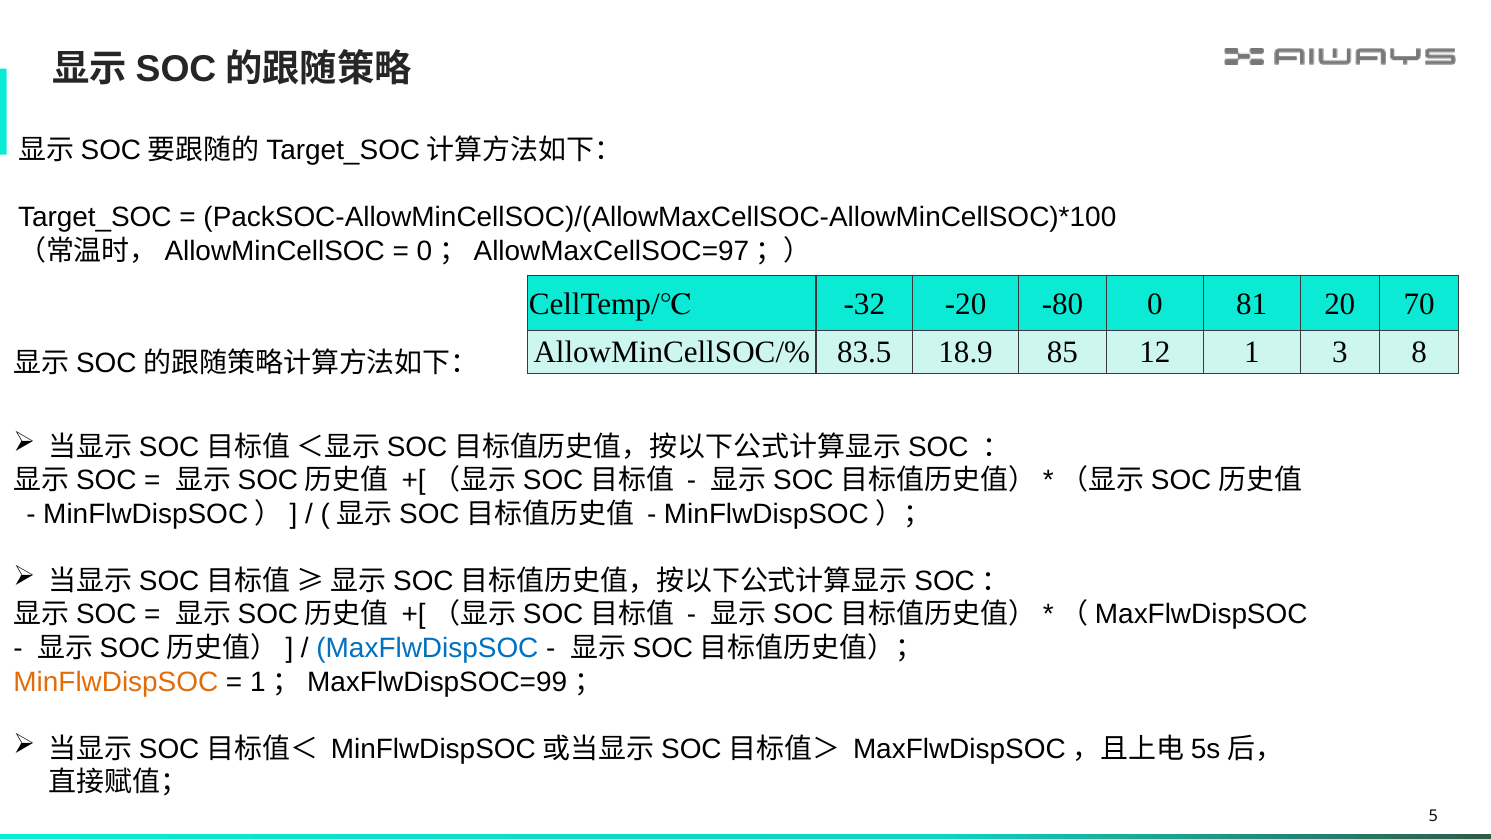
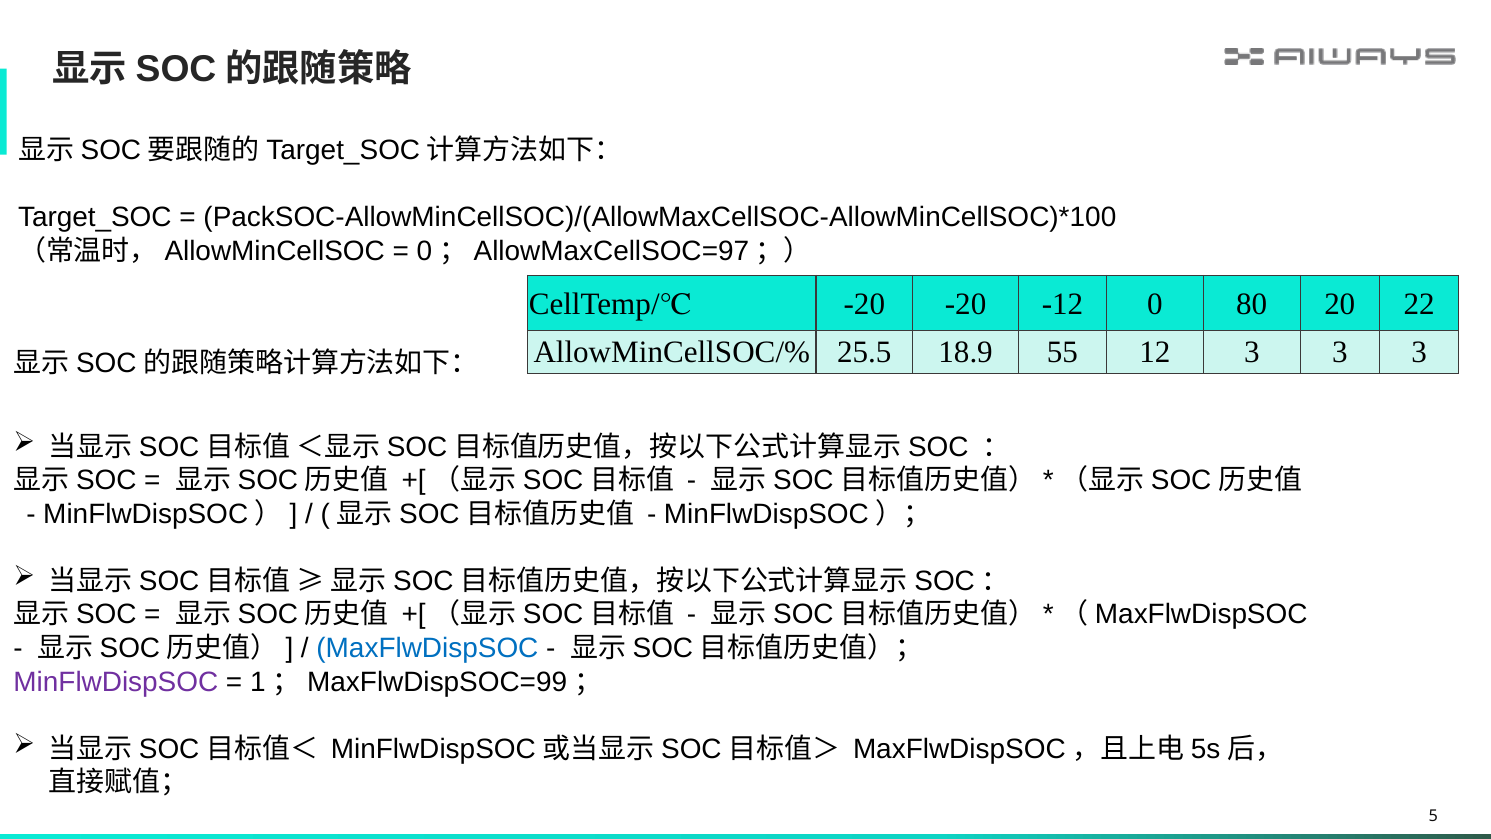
CellTemp/℃ -32: -32 -> -20 (864, 304)
-80: -80 -> -12 (1062, 304)
81: 81 -> 80 (1252, 304)
70: 70 -> 22 (1419, 304)
83.5: 83.5 -> 25.5 (864, 353)
85: 85 -> 55 (1062, 353)
12 1: 1 -> 3 (1252, 353)
8: 8 -> 3 (1419, 353)
MinFlwDispSOC colour: orange -> purple (116, 682)
